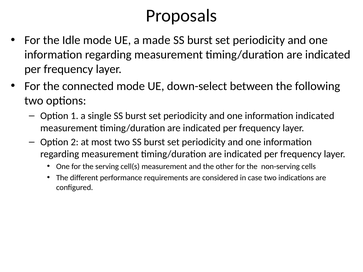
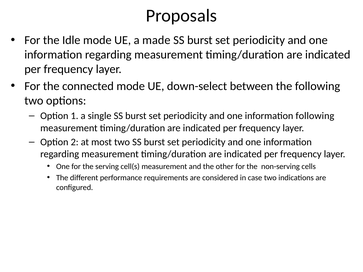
information indicated: indicated -> following (315, 116)
